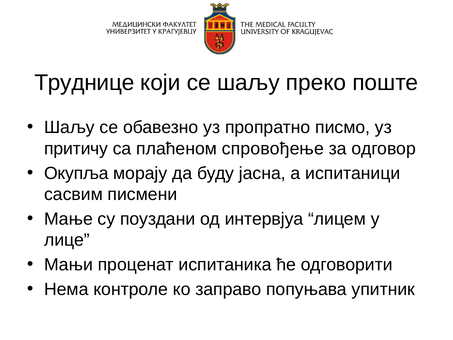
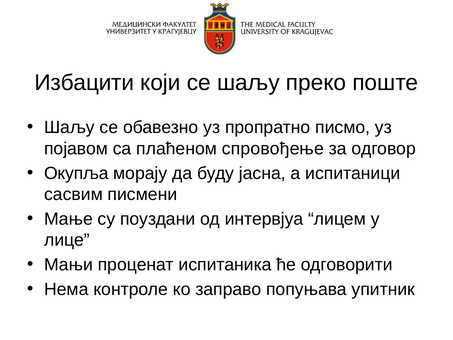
Труднице: Труднице -> Избацити (84, 83)
притичу: притичу -> појавом (76, 148)
